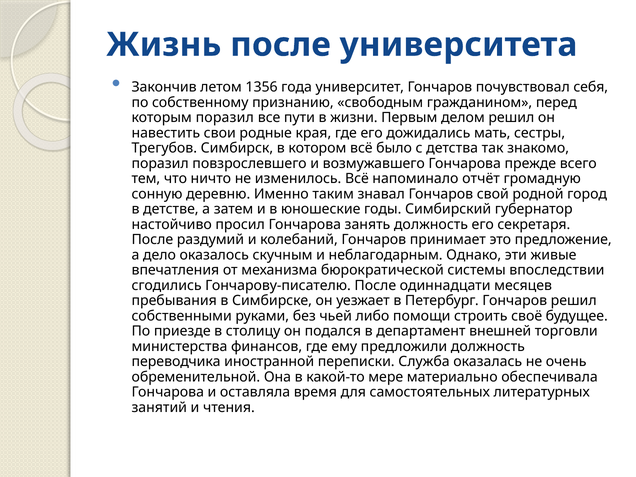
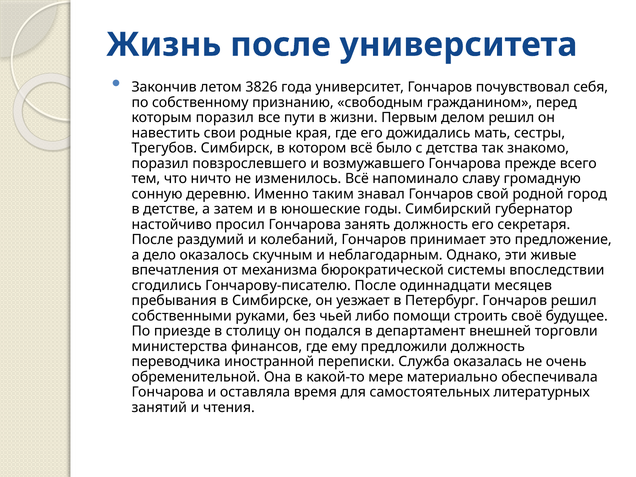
1356: 1356 -> 3826 (262, 87)
отчёт: отчёт -> славу (481, 179)
